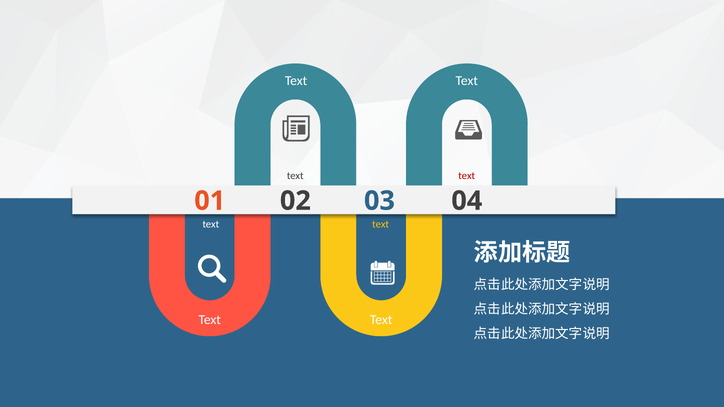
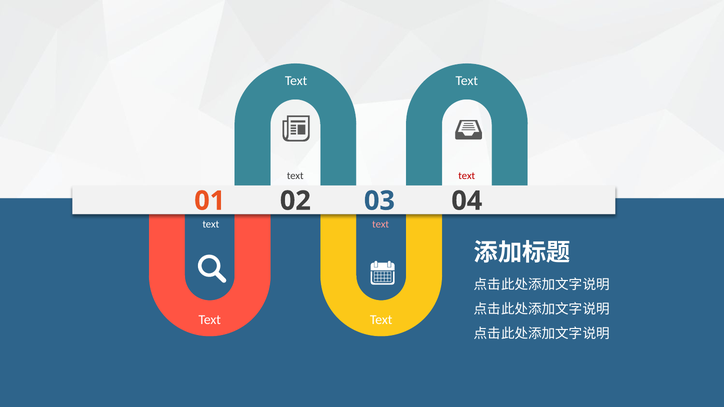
text colour: yellow -> pink (381, 224)
